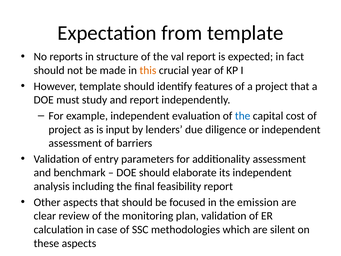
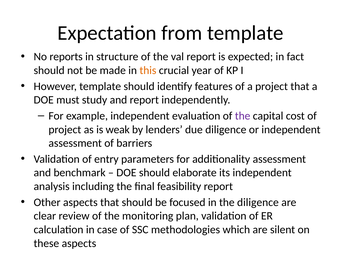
the colour: blue -> purple (243, 116)
input: input -> weak (118, 129)
the emission: emission -> diligence (258, 202)
